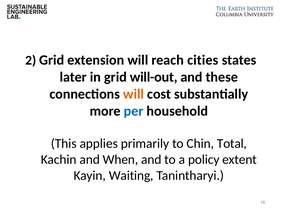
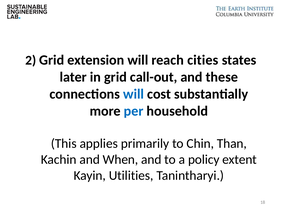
will-out: will-out -> call-out (154, 77)
will colour: orange -> blue (134, 94)
Total: Total -> Than (232, 143)
Waiting: Waiting -> Utilities (131, 175)
